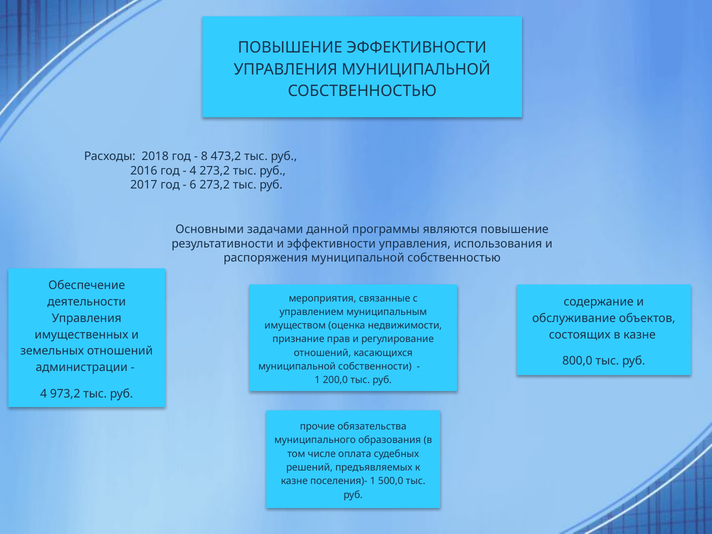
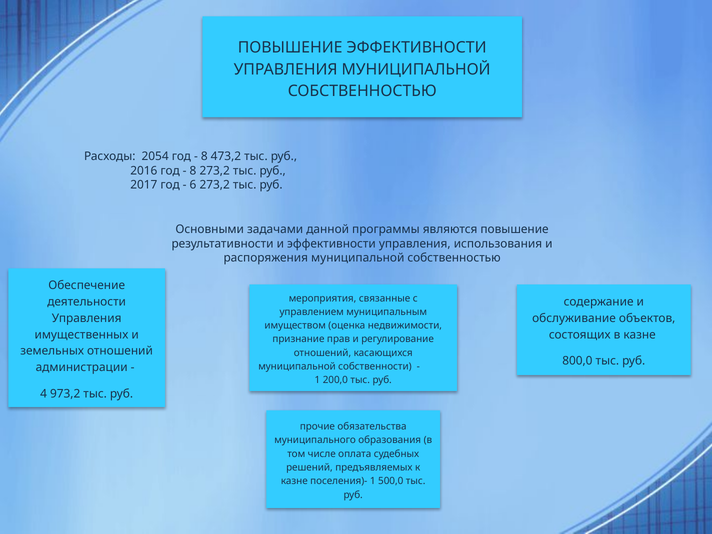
2018: 2018 -> 2054 (155, 156)
4: 4 -> 8 (193, 171)
